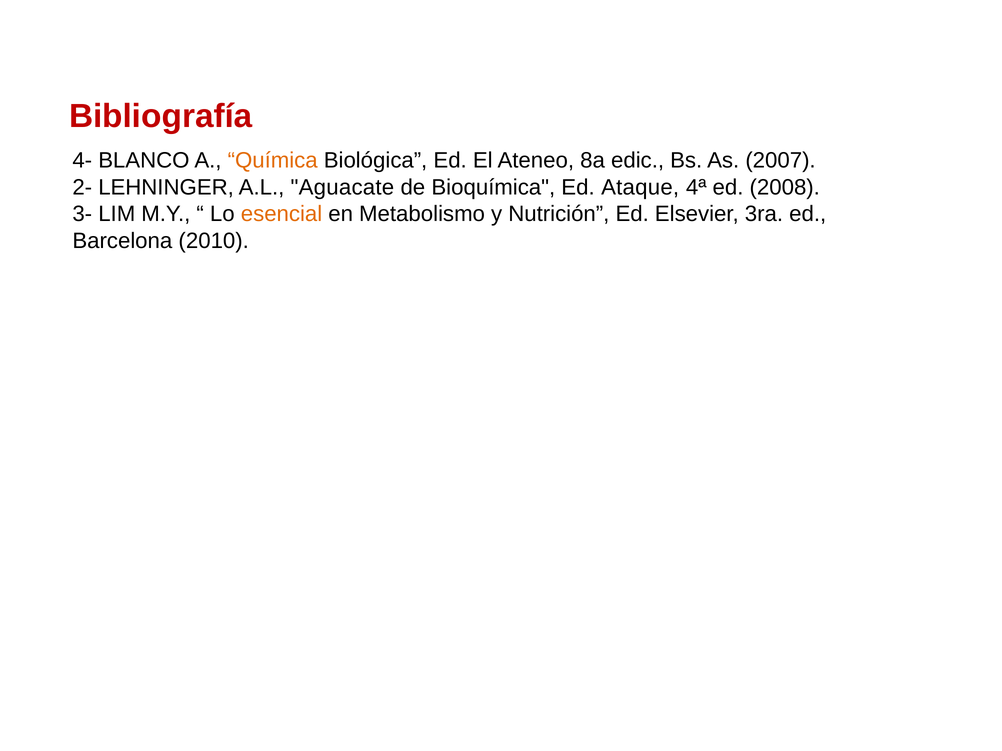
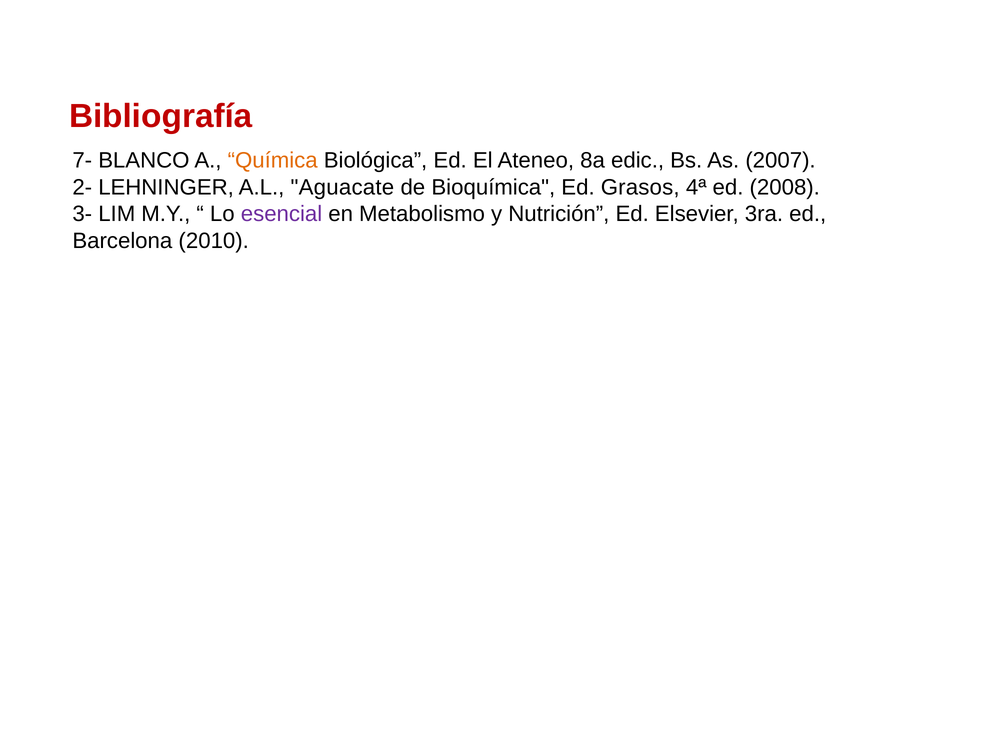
4-: 4- -> 7- (82, 161)
Ataque: Ataque -> Grasos (640, 187)
esencial colour: orange -> purple (282, 214)
